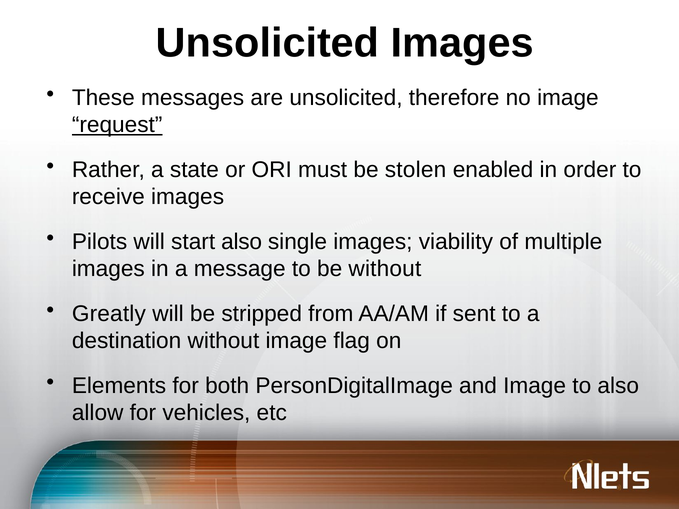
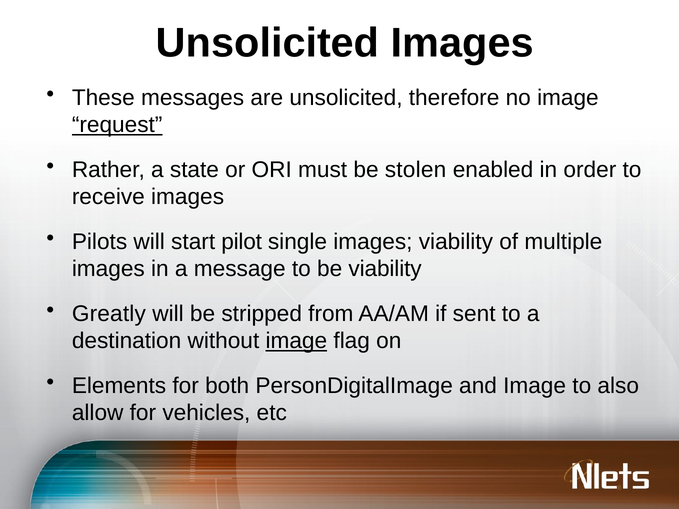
start also: also -> pilot (242, 242)
be without: without -> viability (385, 269)
image underline: none -> present (296, 341)
